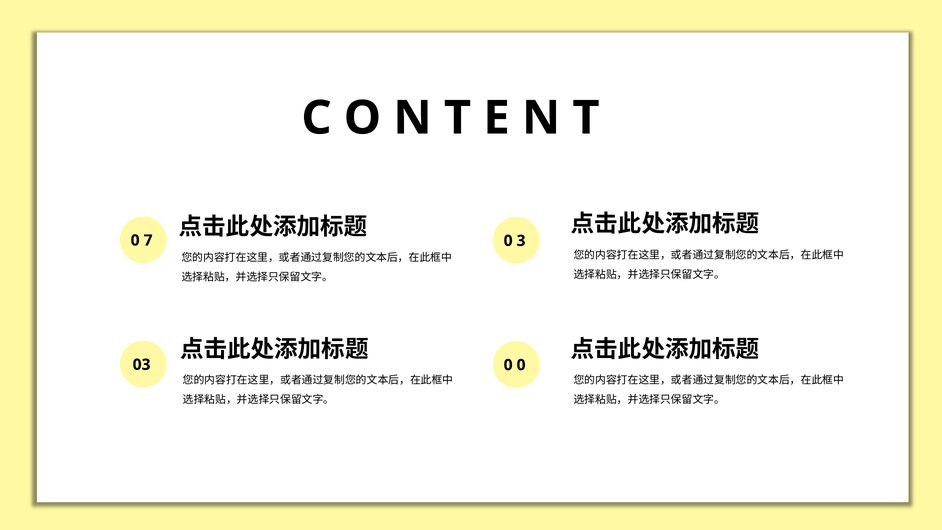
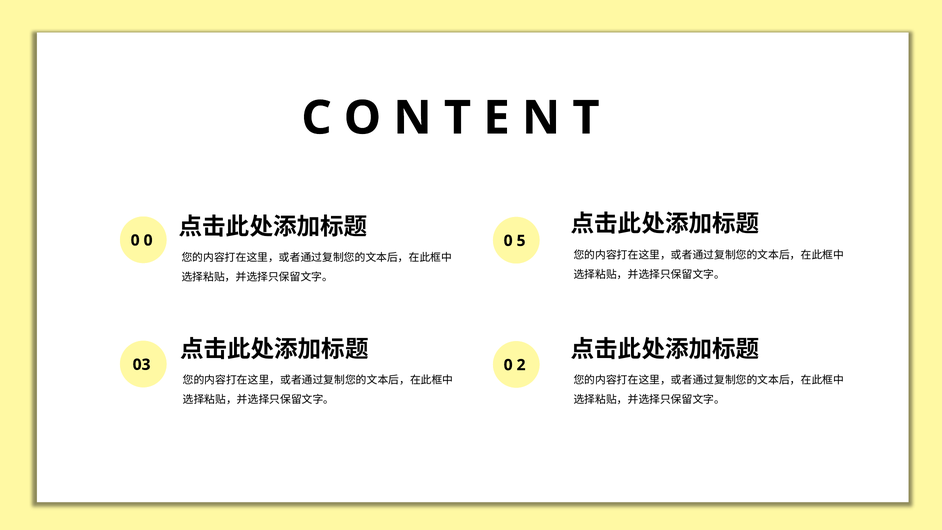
0 7: 7 -> 0 (148, 240)
3: 3 -> 5 (521, 241)
0 0: 0 -> 2 (521, 365)
